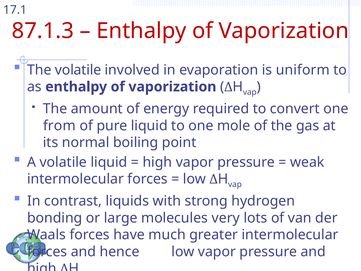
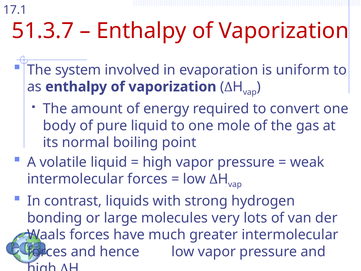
87.1.3: 87.1.3 -> 51.3.7 (43, 31)
The volatile: volatile -> system (78, 70)
from: from -> body (59, 126)
